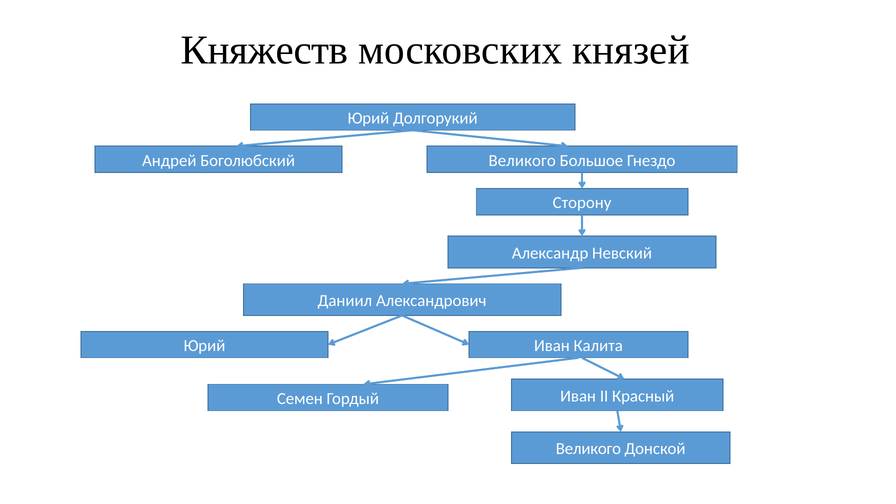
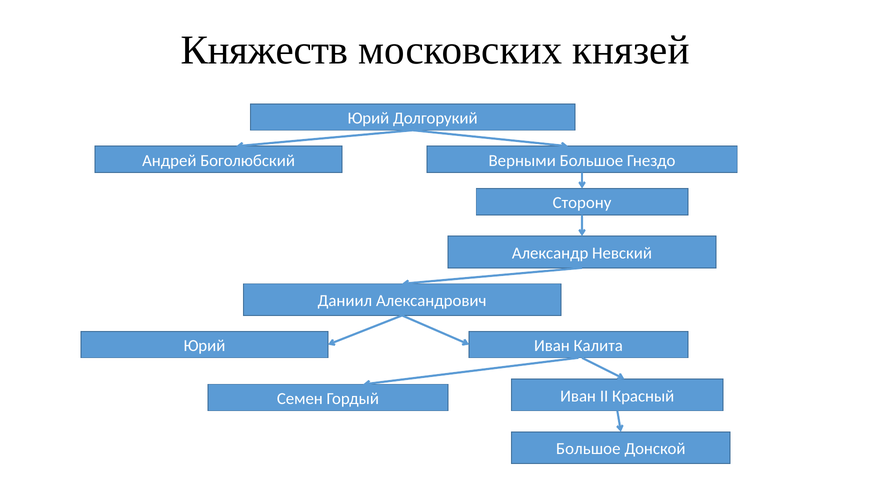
Боголюбский Великого: Великого -> Верными (522, 161)
Великого: Великого -> Большое (588, 449)
